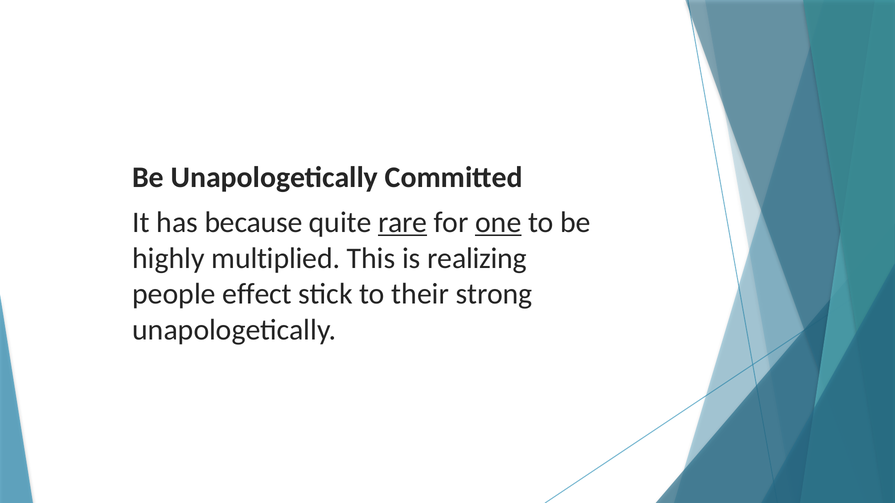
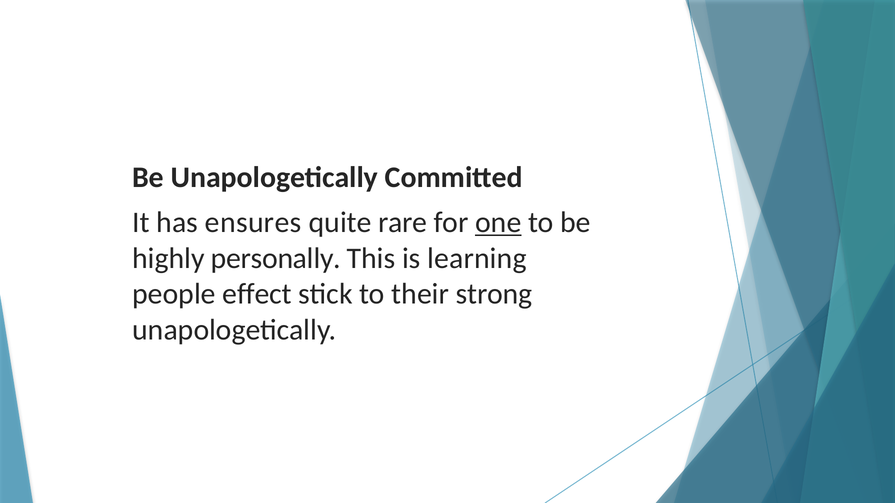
because: because -> ensures (253, 223)
rare underline: present -> none (403, 223)
multiplied: multiplied -> personally (276, 258)
realizing: realizing -> learning (477, 258)
